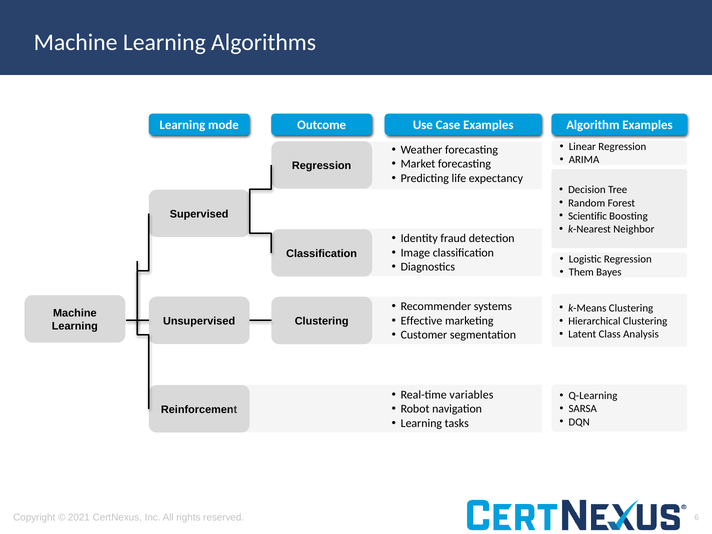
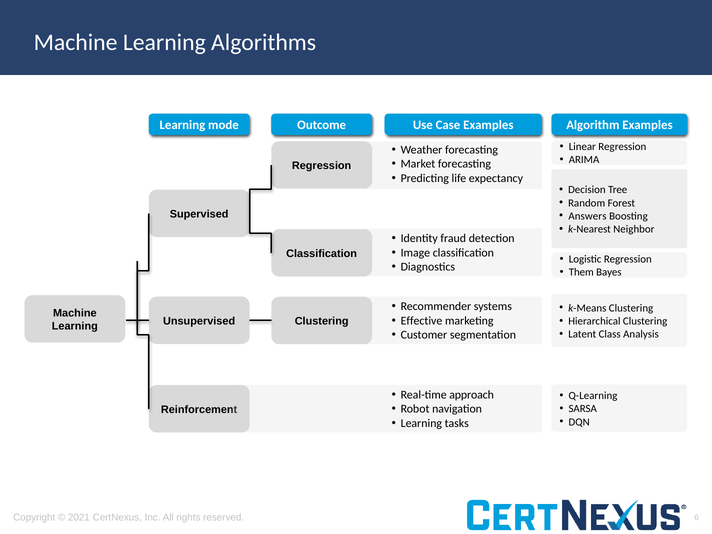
Scientific: Scientific -> Answers (587, 216)
variables: variables -> approach (472, 395)
